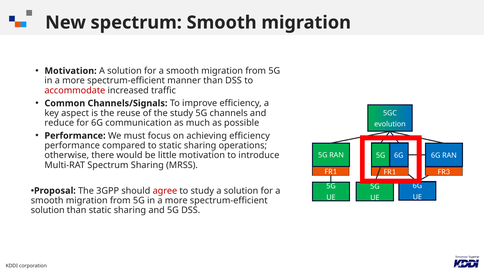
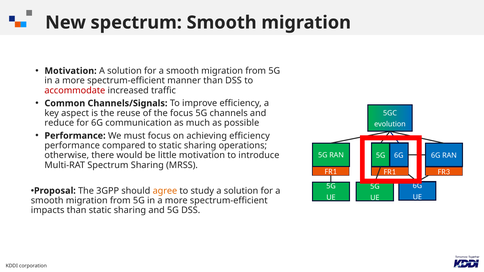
the study: study -> focus (182, 113)
agree colour: red -> orange (165, 191)
solution: solution -> impacts (48, 210)
